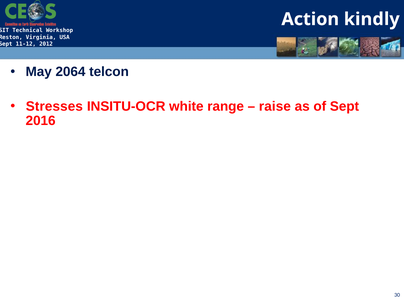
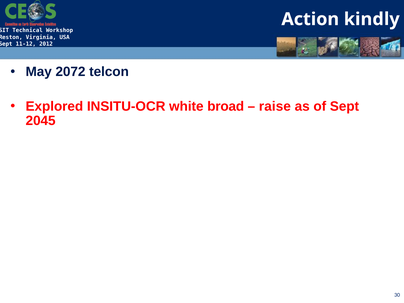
2064: 2064 -> 2072 (70, 72)
Stresses: Stresses -> Explored (54, 106)
range: range -> broad (226, 106)
2016: 2016 -> 2045 (41, 121)
